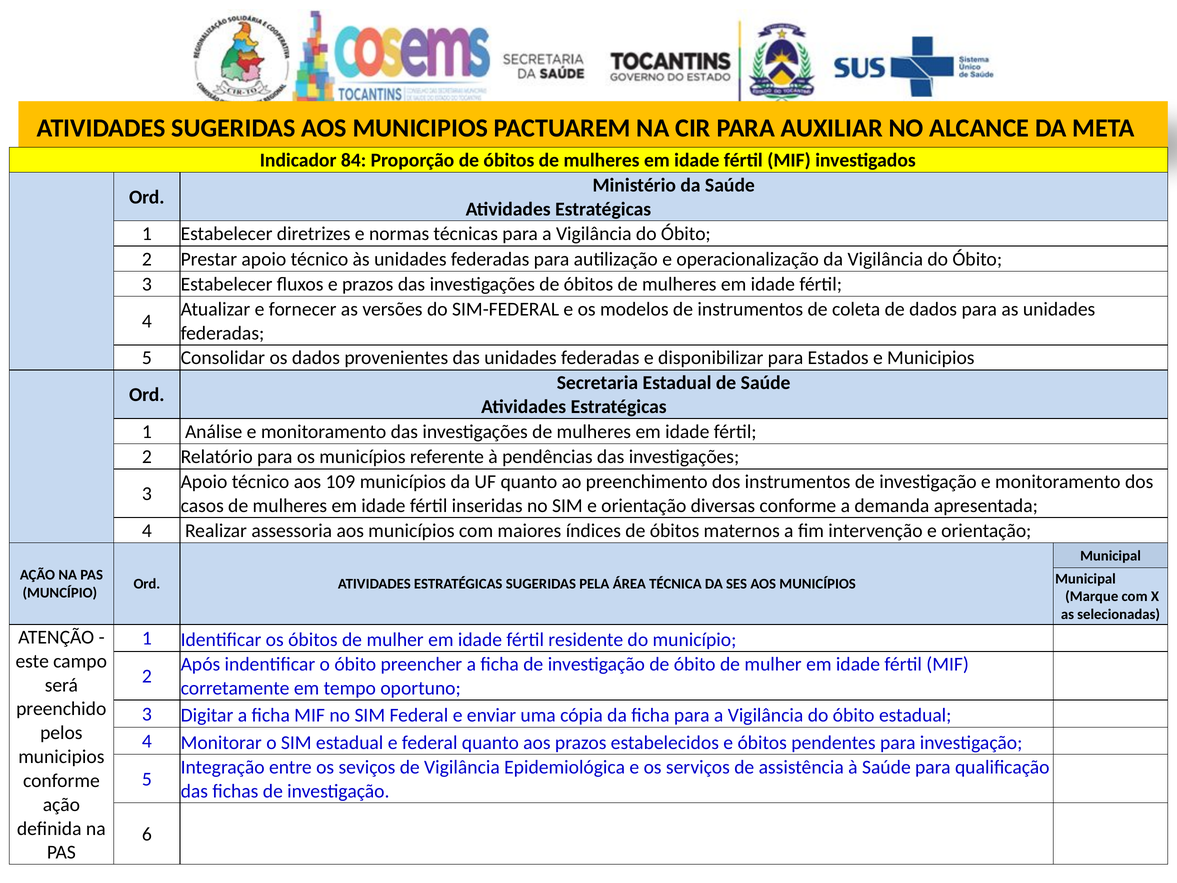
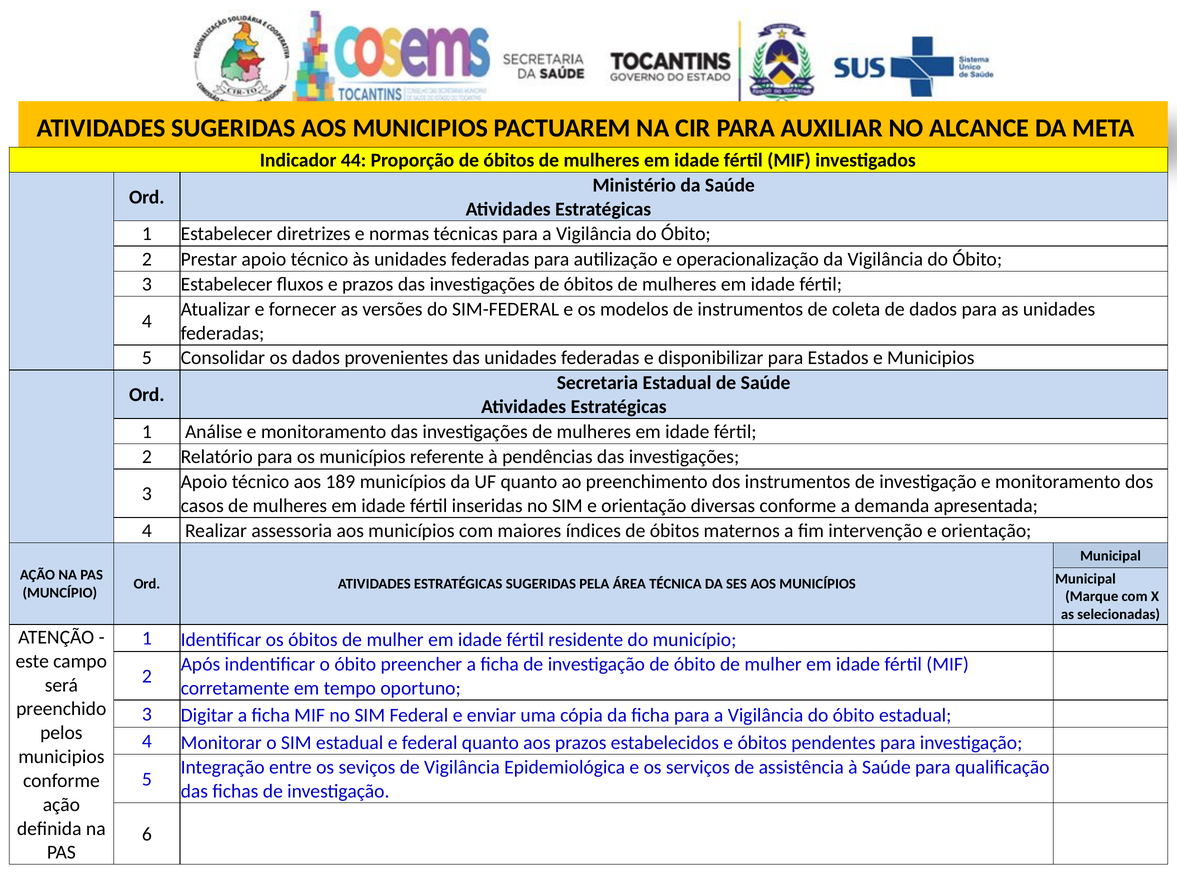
84: 84 -> 44 (354, 160)
109: 109 -> 189 (340, 482)
